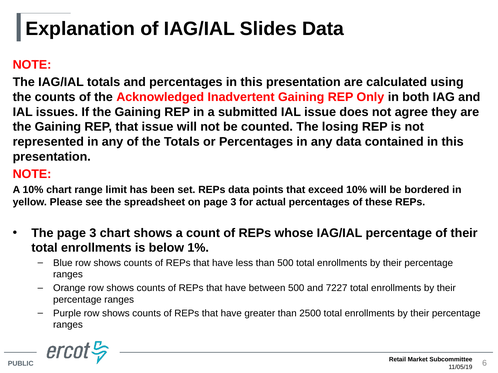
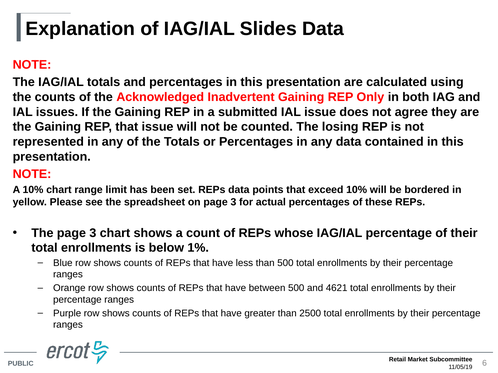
7227: 7227 -> 4621 (337, 288)
